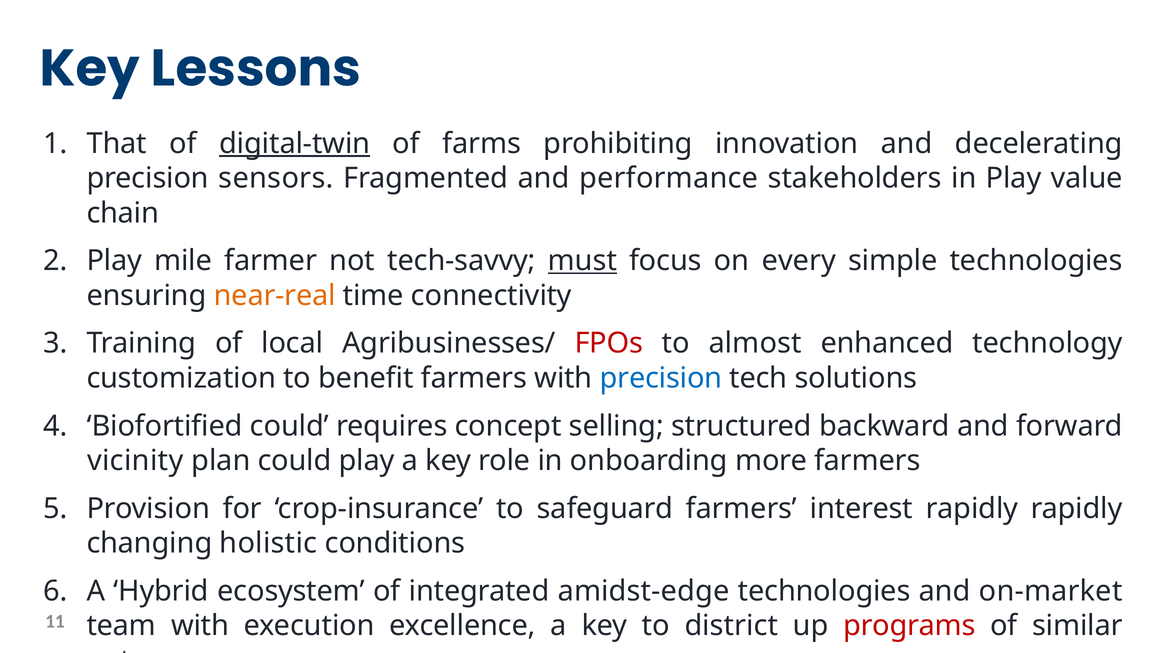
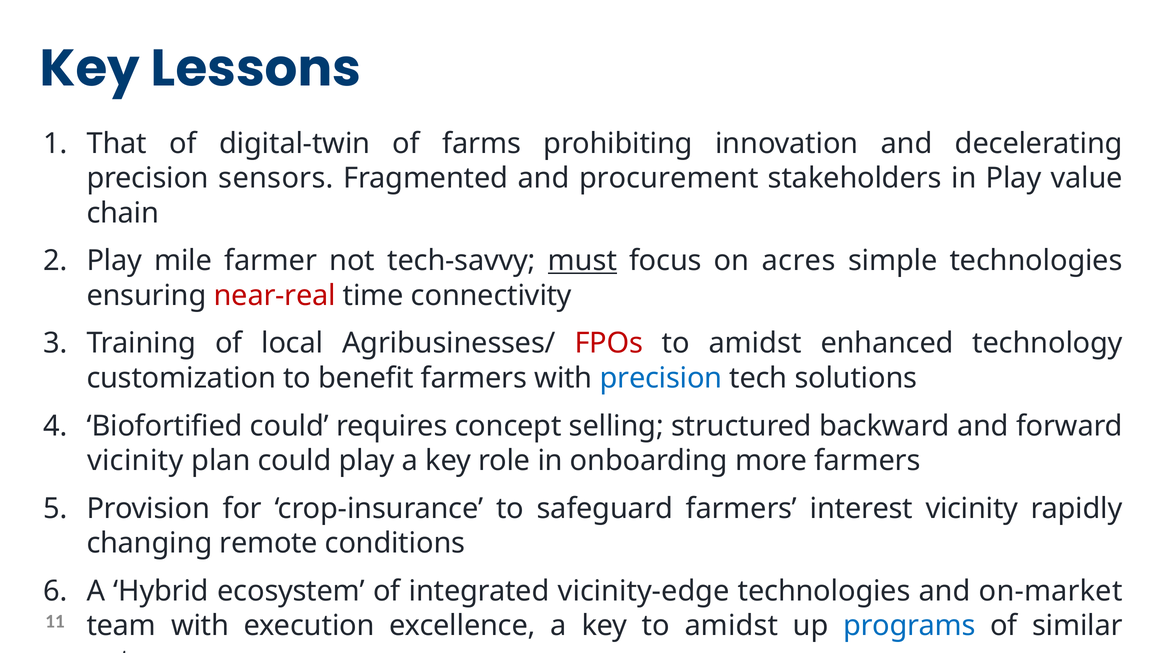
digital-twin underline: present -> none (295, 143)
performance: performance -> procurement (669, 178)
every: every -> acres (799, 261)
near-real colour: orange -> red (275, 295)
almost: almost -> amidst (755, 343)
interest rapidly: rapidly -> vicinity (972, 508)
holistic: holistic -> remote (269, 543)
amidst-edge: amidst-edge -> vicinity-edge (644, 591)
key to district: district -> amidst (731, 625)
programs colour: red -> blue (909, 625)
